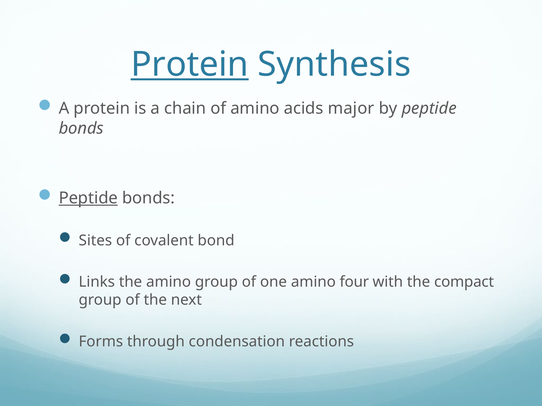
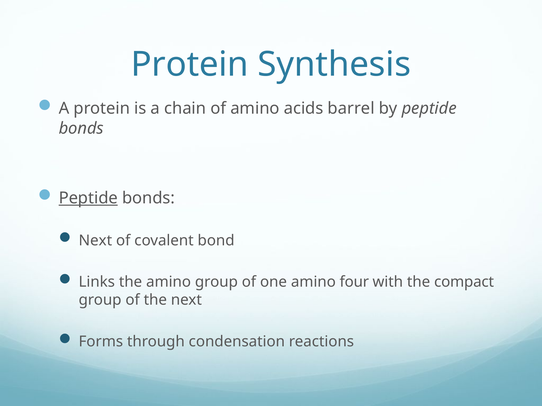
Protein underline: present -> none (190, 65)
major: major -> barrel (351, 109)
Sites: Sites -> Next (95, 241)
